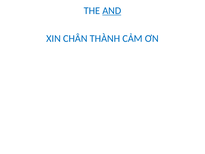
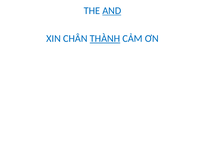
THÀNH underline: none -> present (105, 38)
